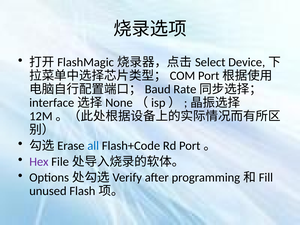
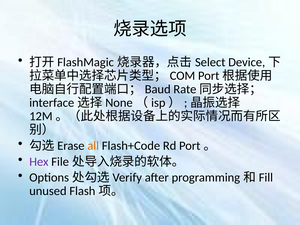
all colour: blue -> orange (93, 146)
